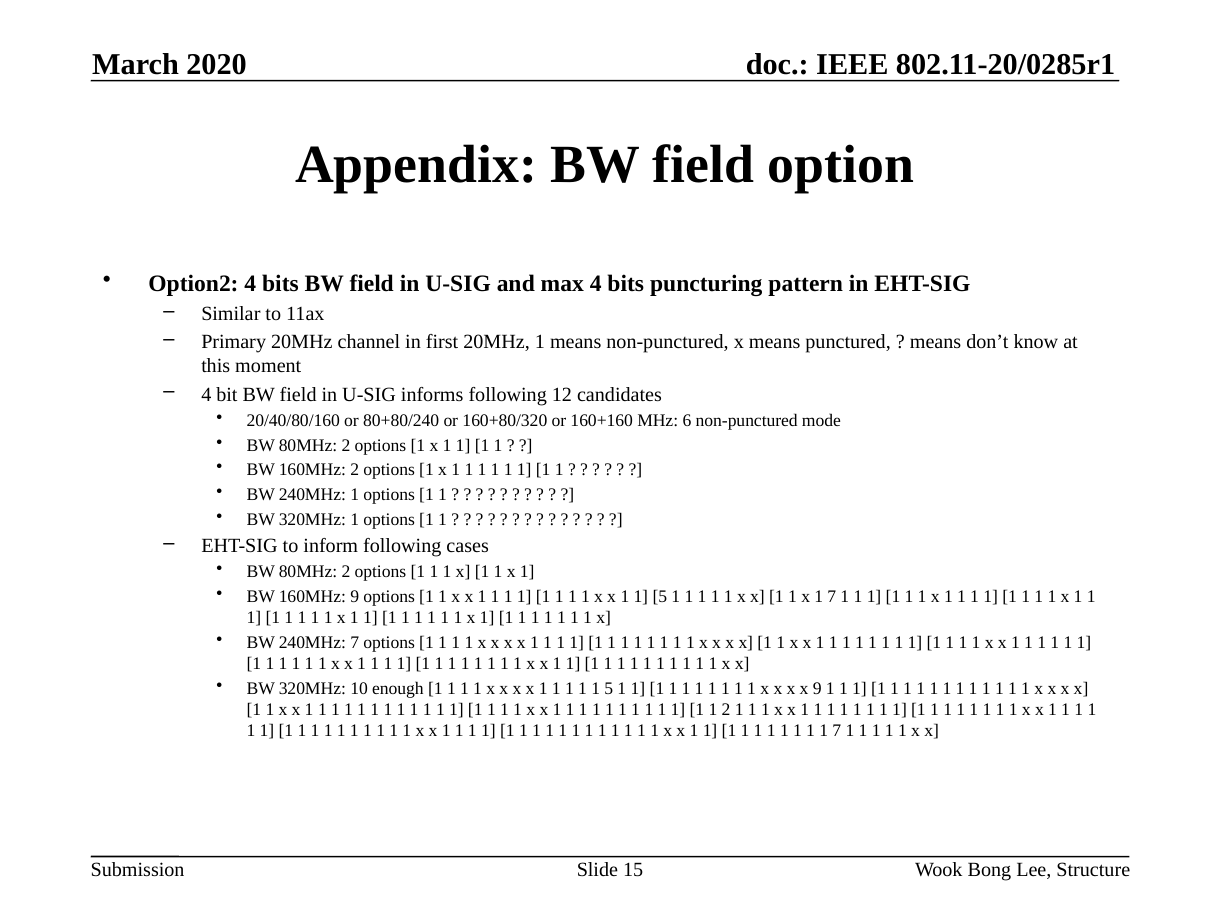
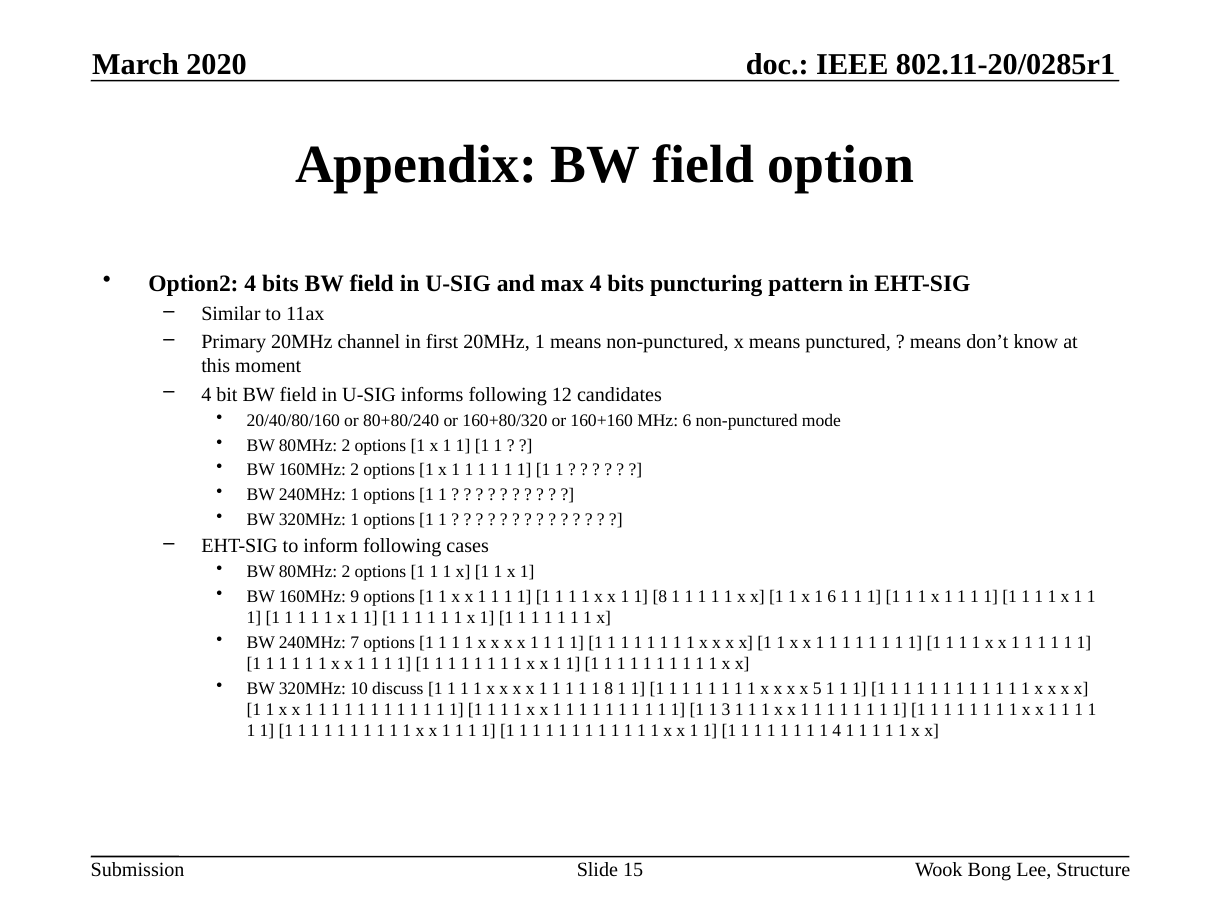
x 1 1 5: 5 -> 8 (660, 597)
x 1 7: 7 -> 6 (832, 597)
enough: enough -> discuss (398, 689)
1 1 1 5: 5 -> 8 (609, 689)
x 9: 9 -> 5 (817, 689)
1 2: 2 -> 3 (726, 710)
1 1 7: 7 -> 4 (837, 731)
